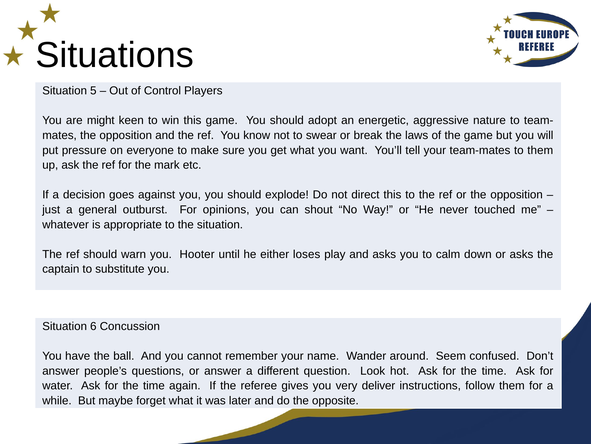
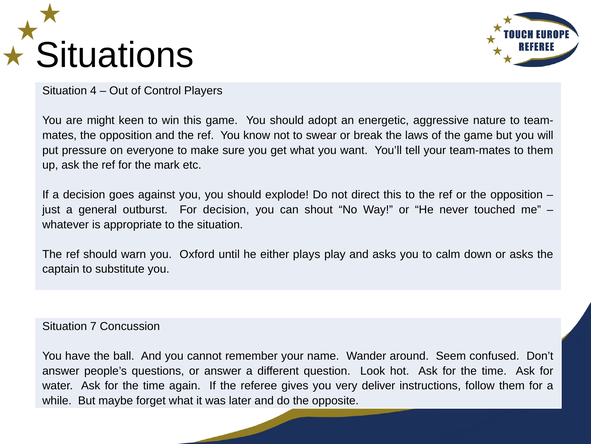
5: 5 -> 4 (93, 91)
For opinions: opinions -> decision (226, 209)
Hooter: Hooter -> Oxford (197, 254)
loses: loses -> plays (307, 254)
6: 6 -> 7 (93, 326)
